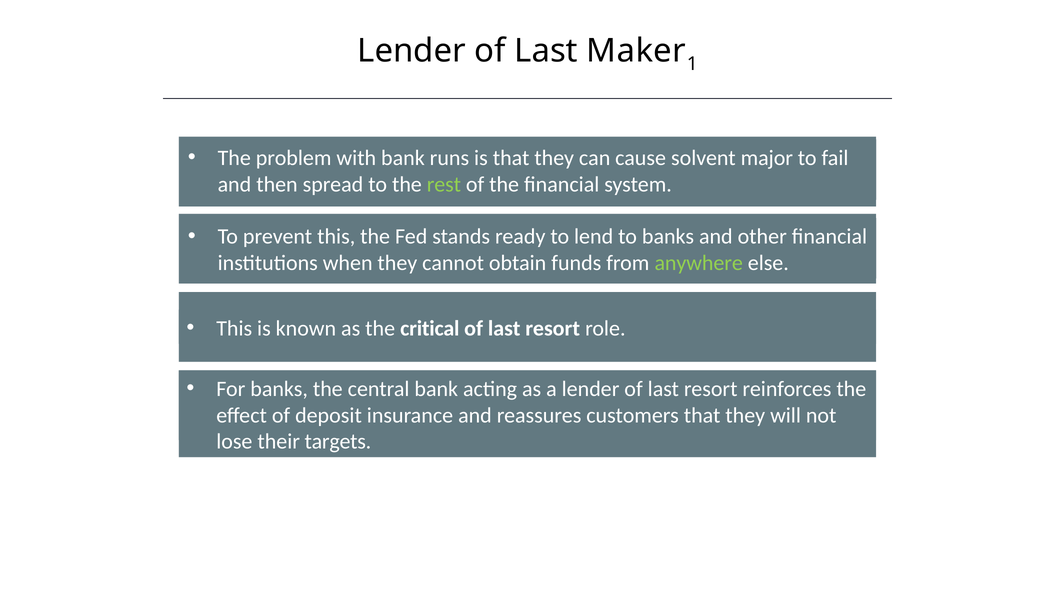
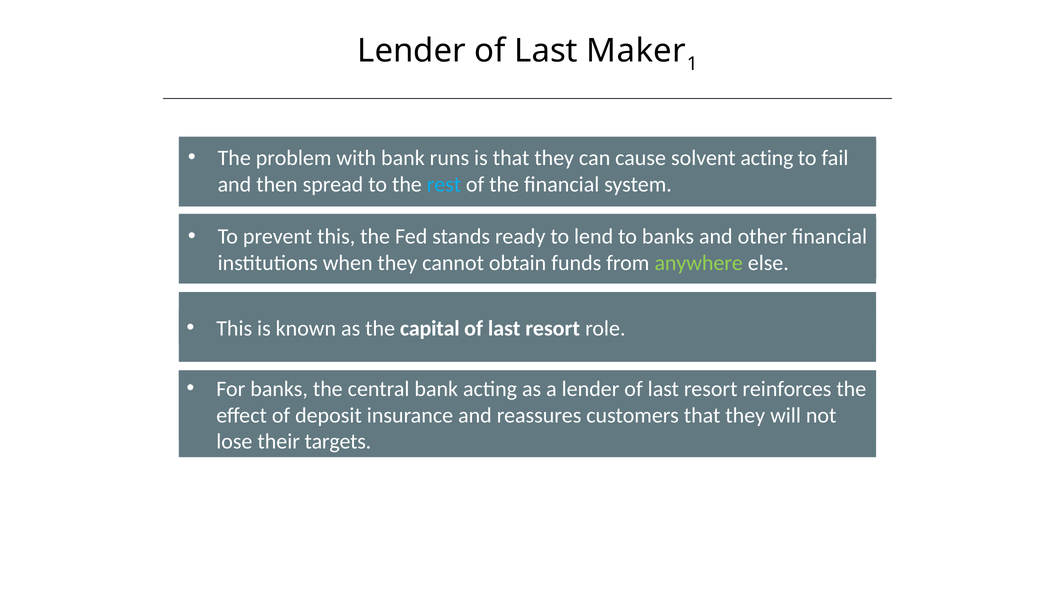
solvent major: major -> acting (767, 158)
rest colour: light green -> light blue (444, 184)
critical: critical -> capital (430, 329)
